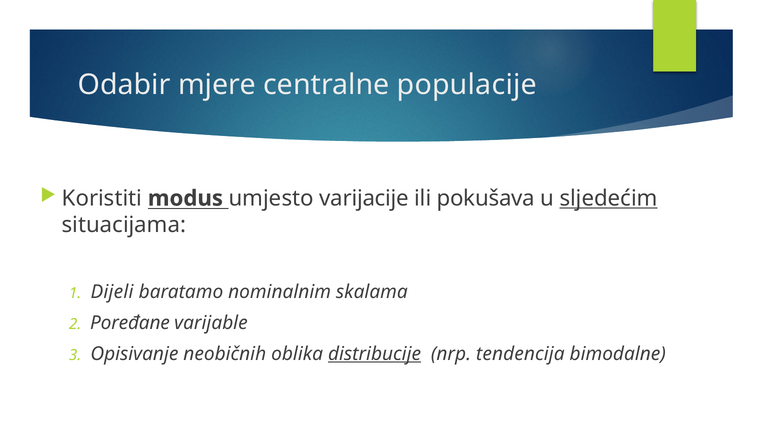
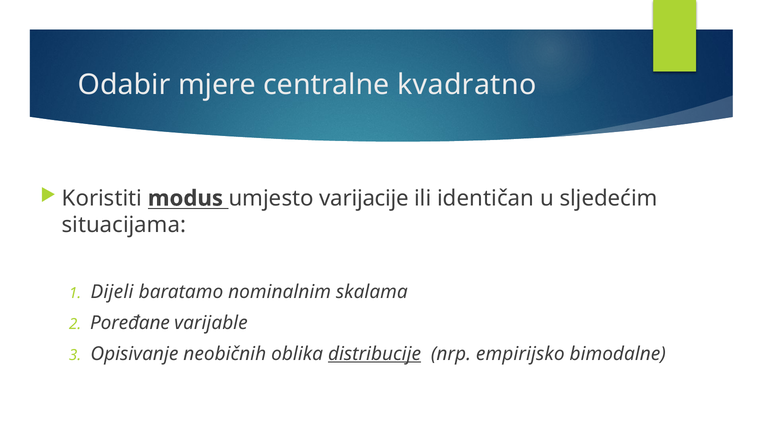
populacije: populacije -> kvadratno (467, 85)
pokušava: pokušava -> identičan (486, 198)
sljedećim underline: present -> none (609, 198)
tendencija: tendencija -> empirijsko (520, 354)
